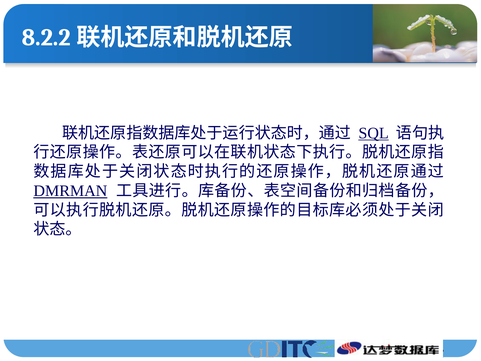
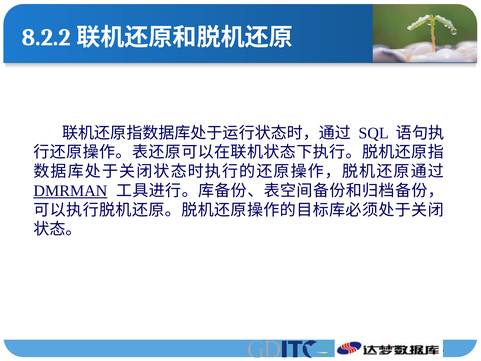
SQL underline: present -> none (374, 133)
